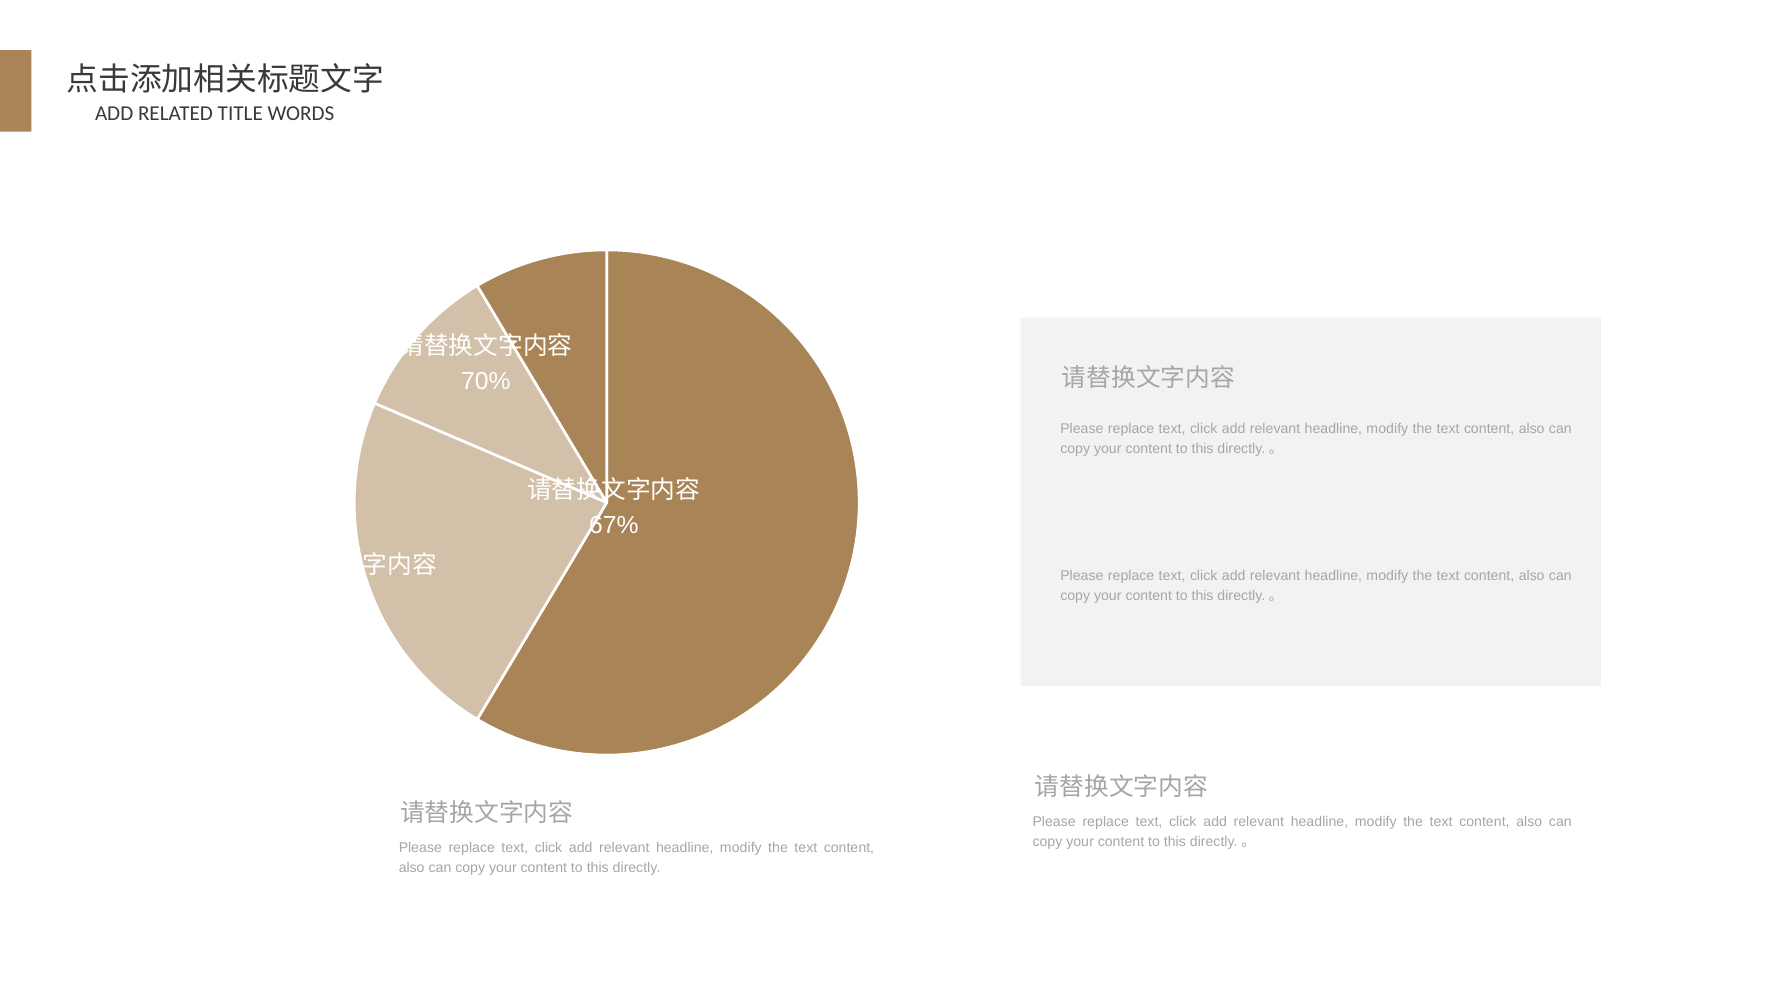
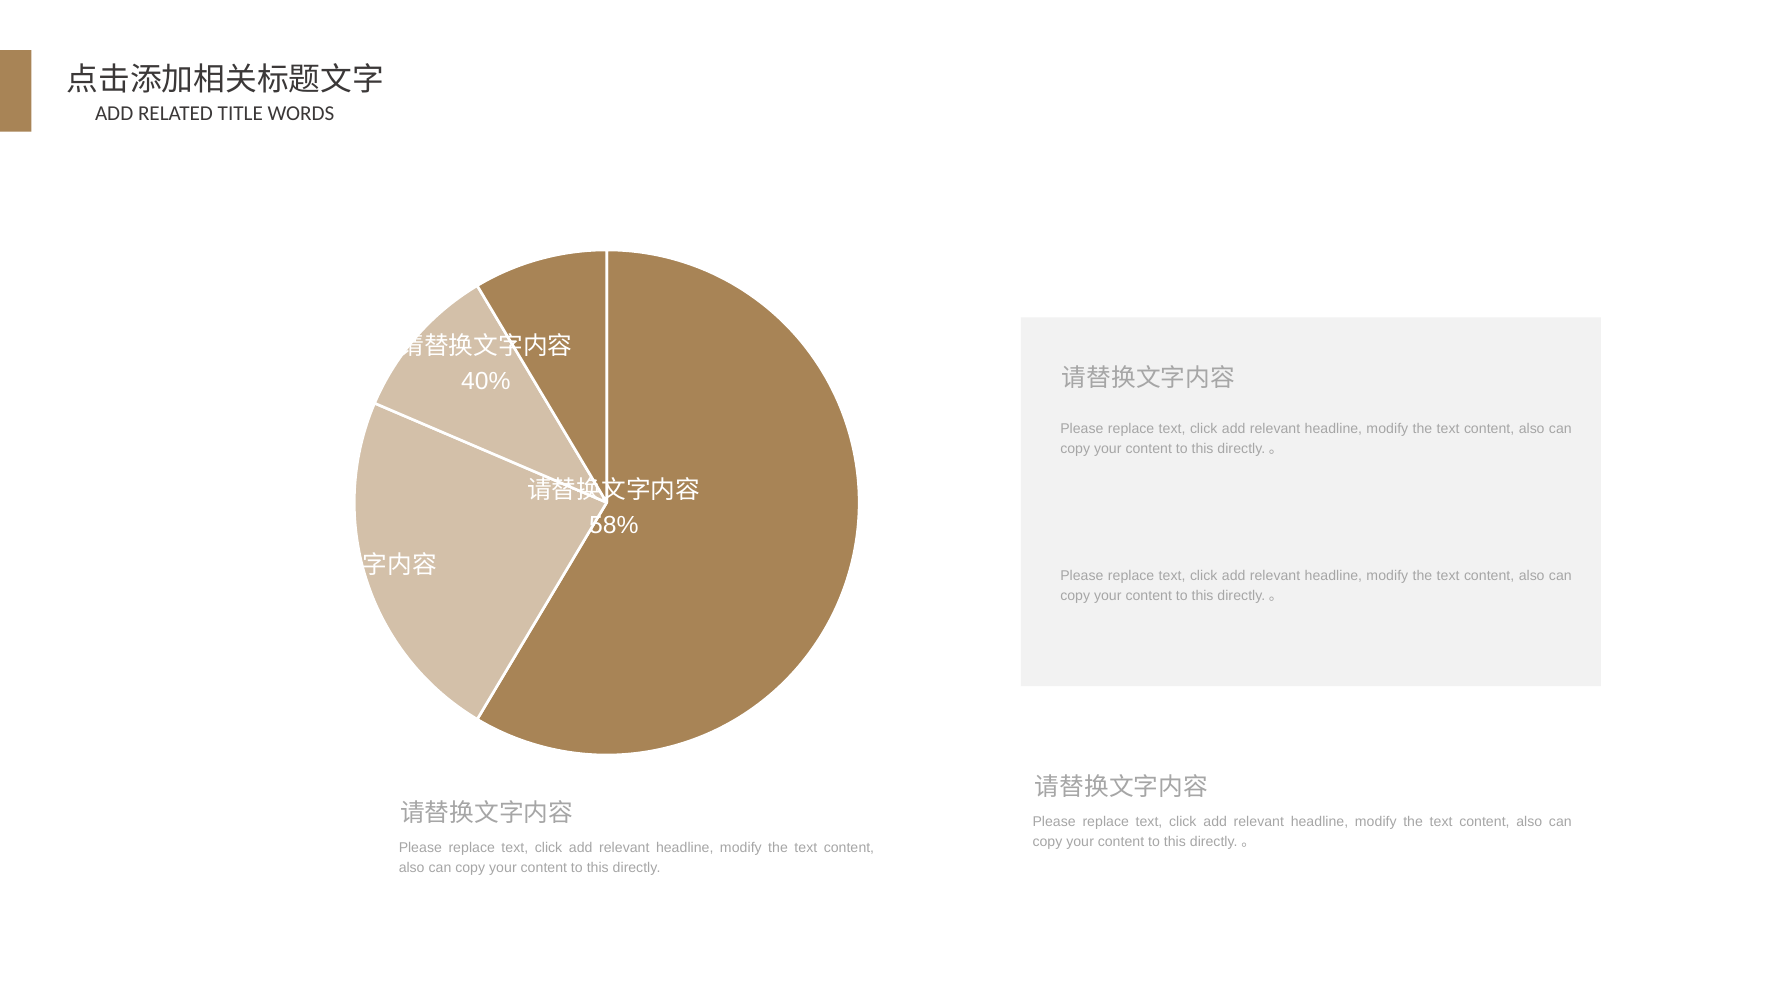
70%: 70% -> 40% (486, 382)
67%: 67% -> 58% (614, 526)
